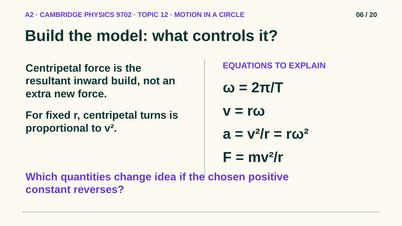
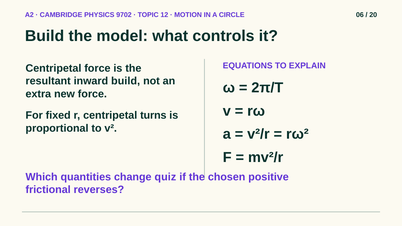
idea: idea -> quiz (165, 177)
constant: constant -> frictional (48, 190)
